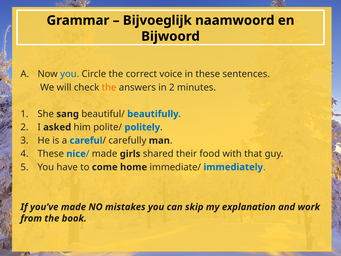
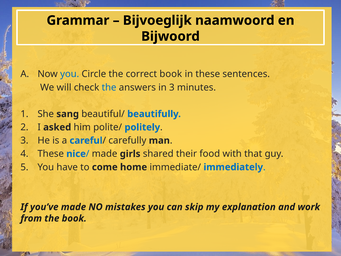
correct voice: voice -> book (171, 74)
the colour: orange -> blue (109, 87)
in 2: 2 -> 3 (172, 87)
